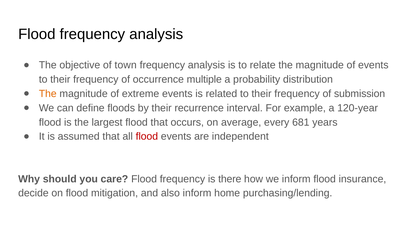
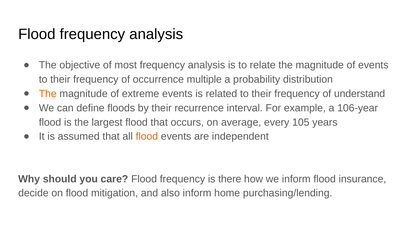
town: town -> most (126, 65)
submission: submission -> understand (360, 93)
120-year: 120-year -> 106-year (358, 108)
681: 681 -> 105 (301, 122)
flood colour: red -> orange (147, 136)
